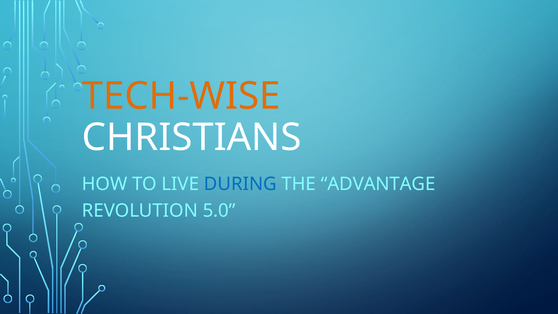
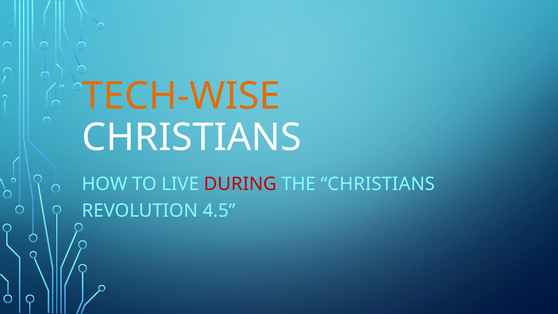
DURING colour: blue -> red (240, 184)
THE ADVANTAGE: ADVANTAGE -> CHRISTIANS (378, 184)
5.0: 5.0 -> 4.5 (219, 211)
